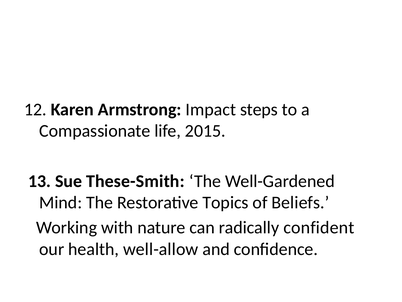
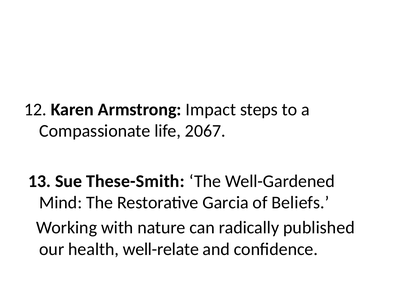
2015: 2015 -> 2067 (205, 131)
Topics: Topics -> Garcia (226, 202)
confident: confident -> published (319, 227)
well-allow: well-allow -> well-relate (161, 249)
